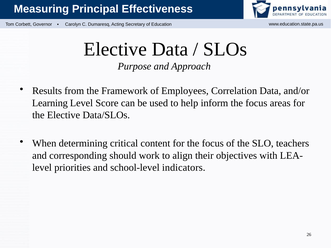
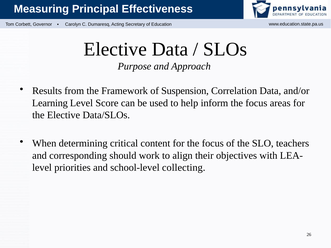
Employees: Employees -> Suspension (185, 91)
indicators: indicators -> collecting (184, 168)
